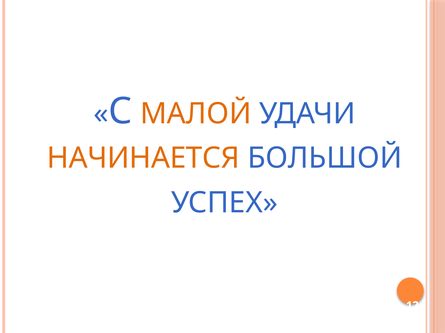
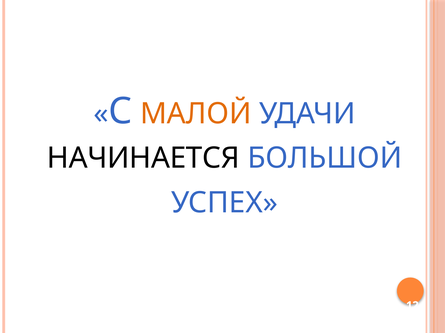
НАЧИНАЕТСЯ colour: orange -> black (143, 159)
